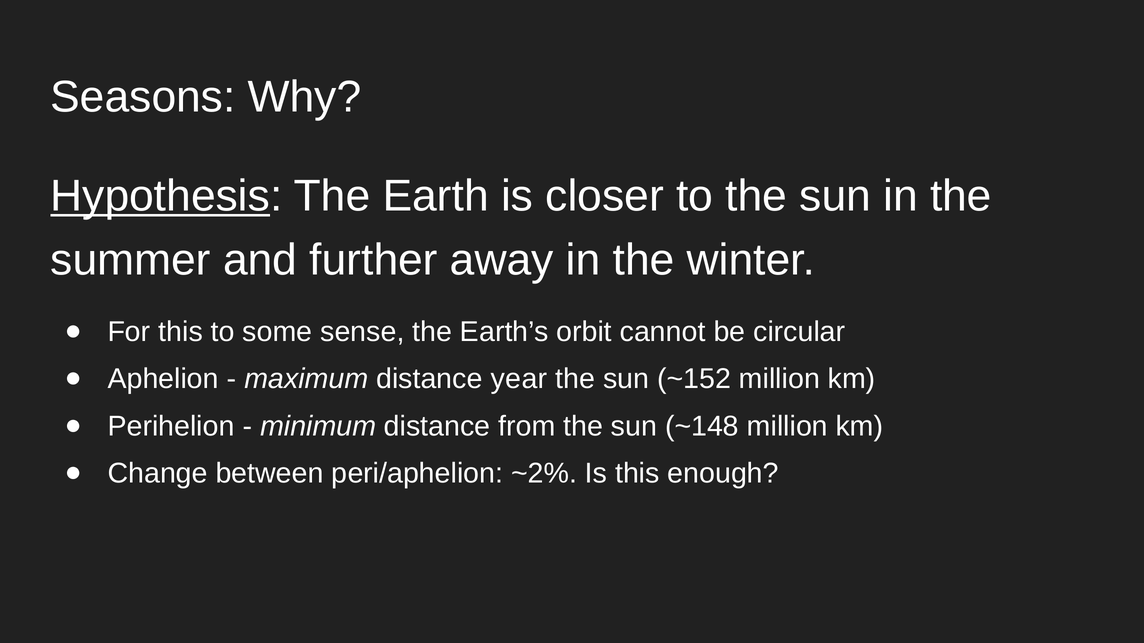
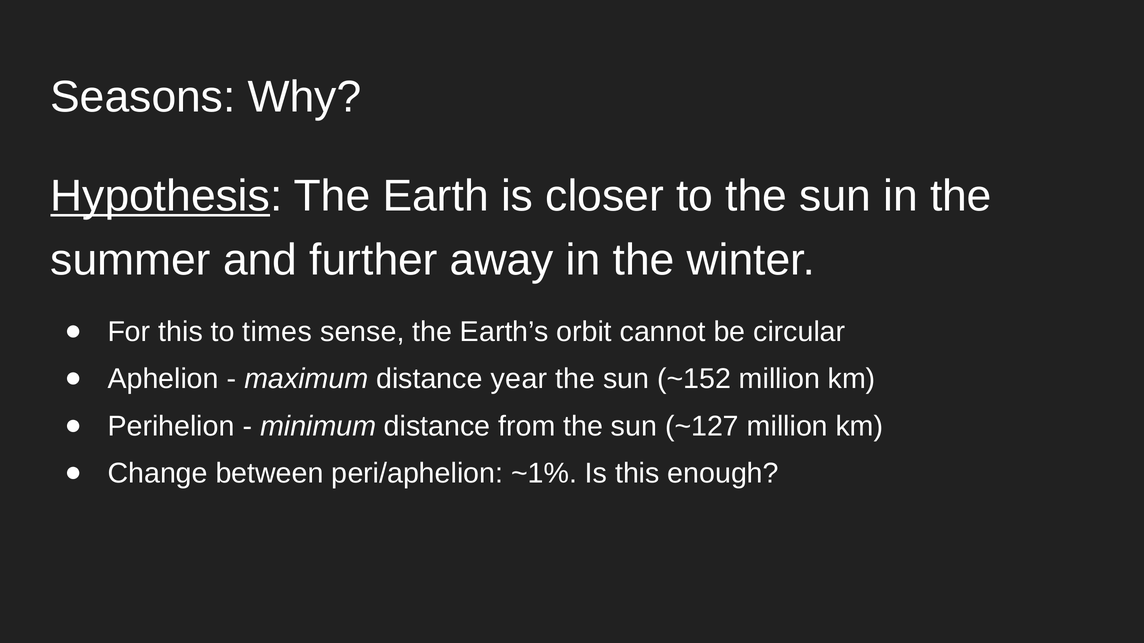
some: some -> times (277, 332)
~148: ~148 -> ~127 (702, 427)
~2%: ~2% -> ~1% (544, 474)
